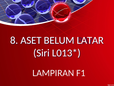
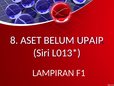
LATAR: LATAR -> UPAIP (90, 40)
